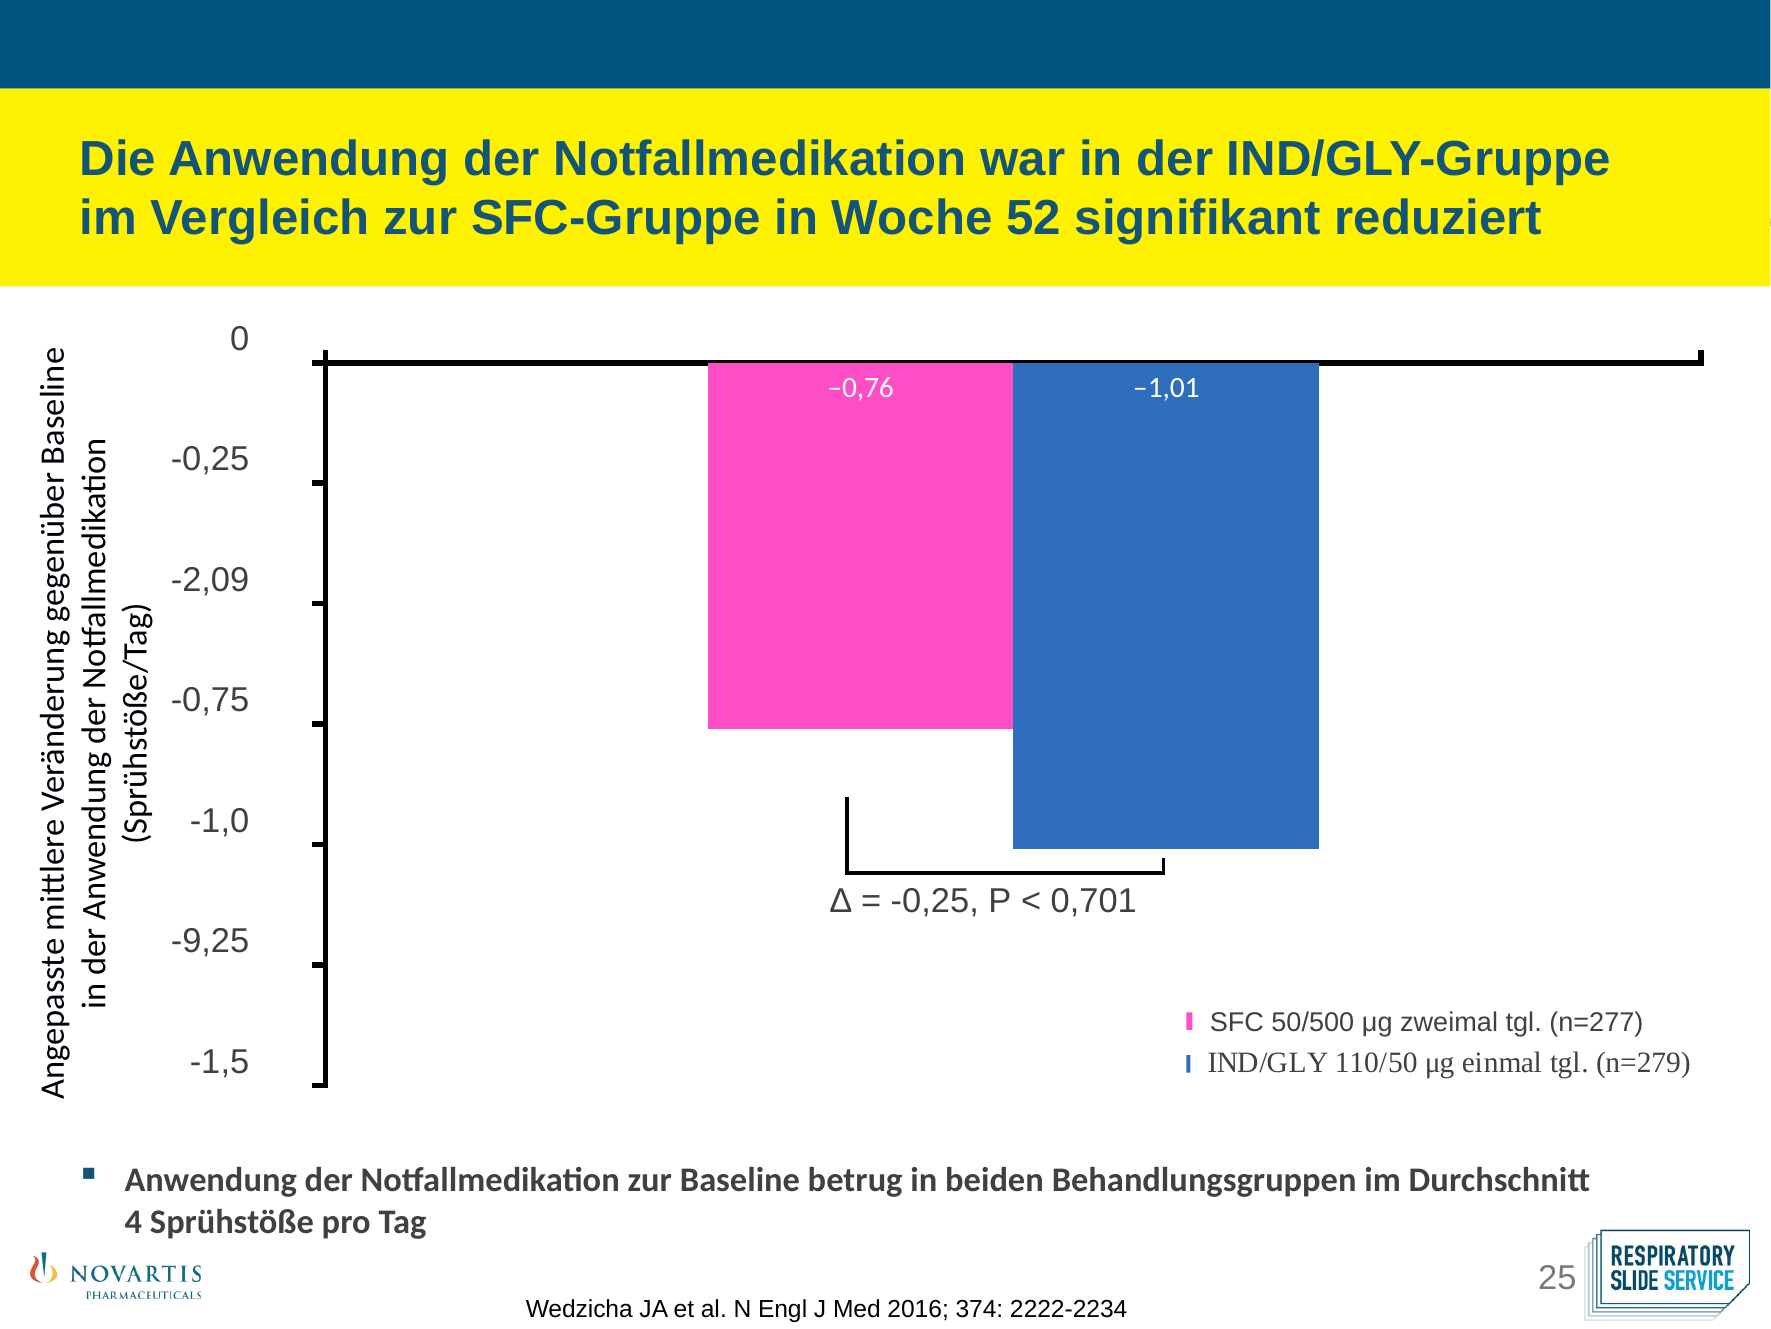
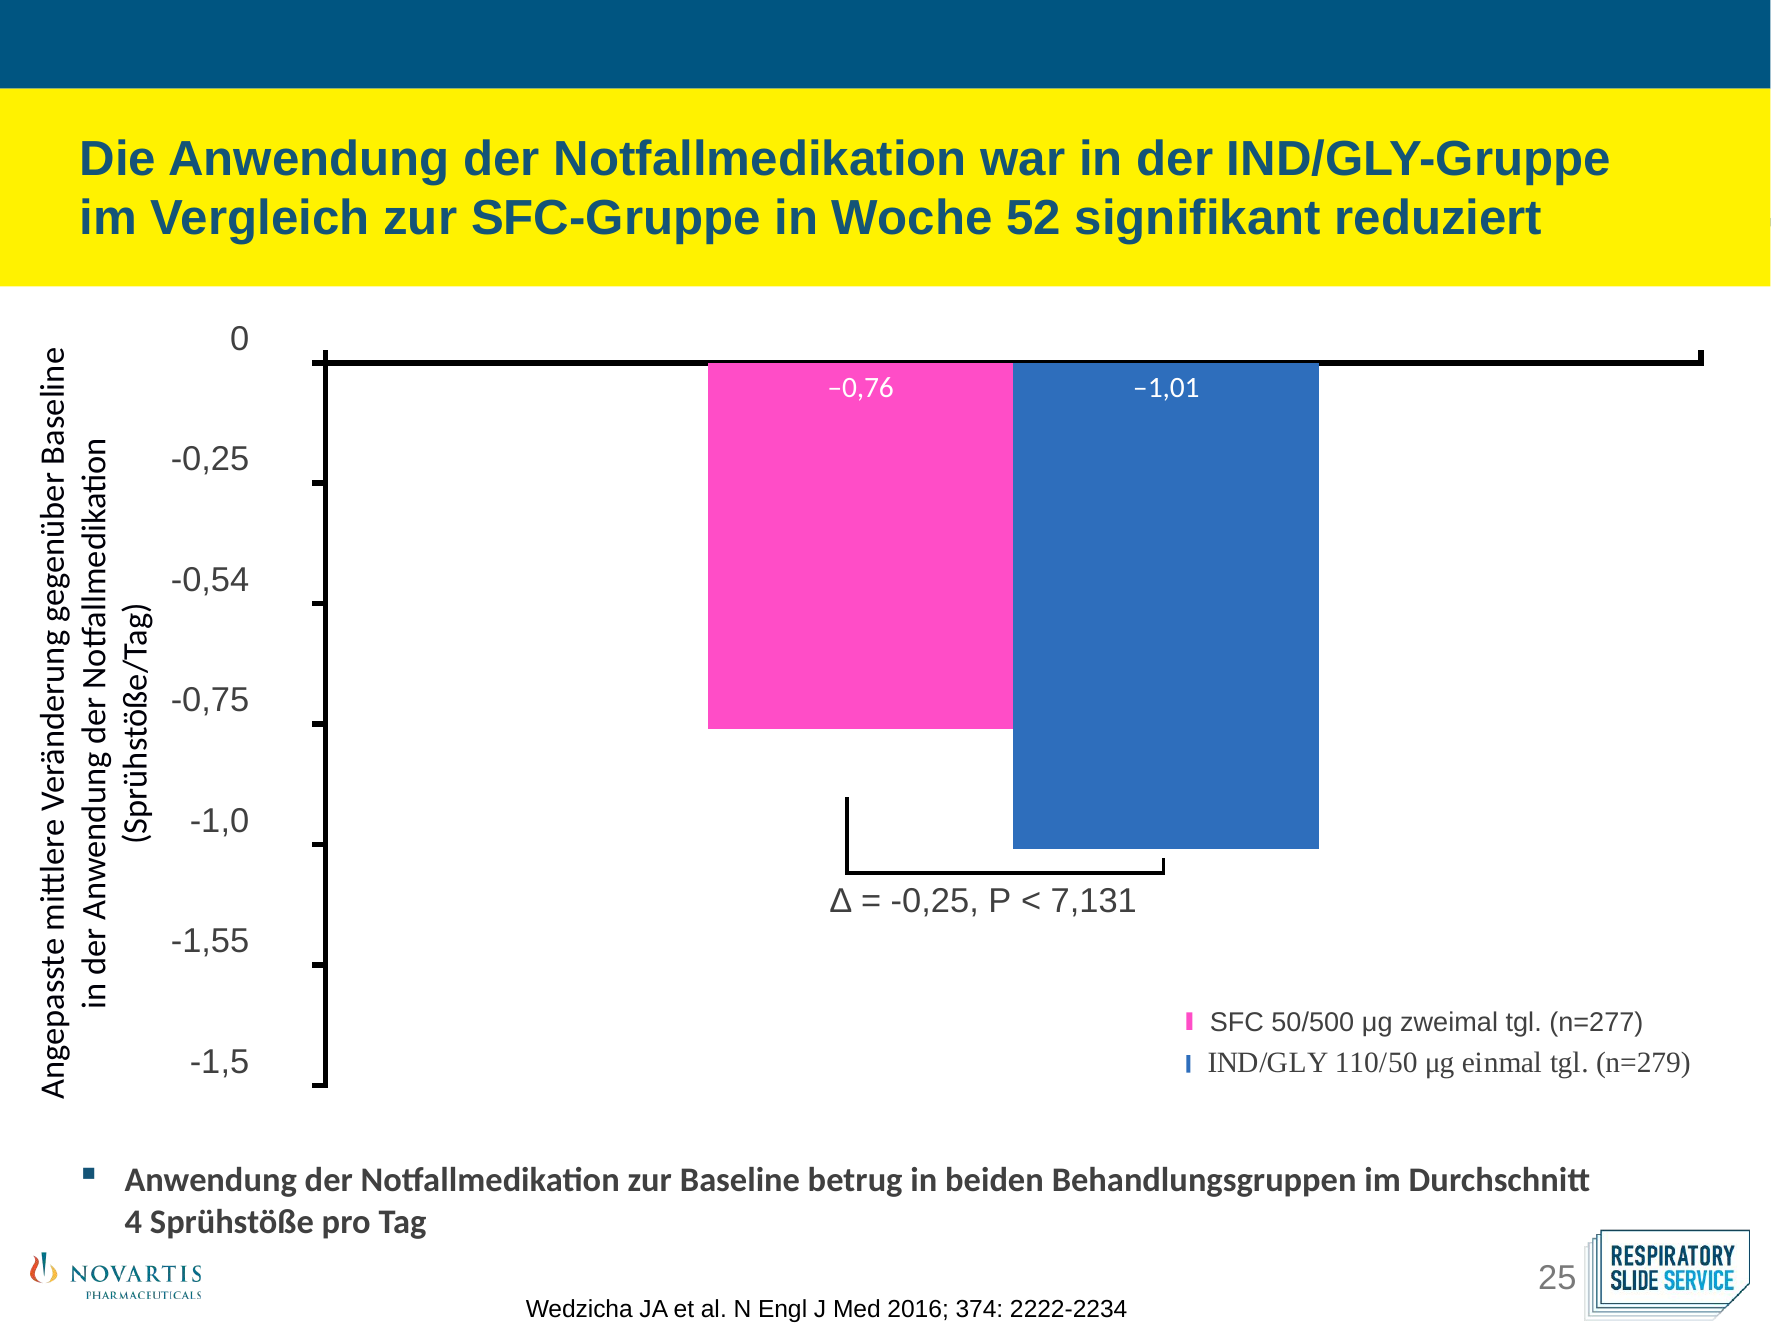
-2,09: -2,09 -> -0,54 (210, 580)
0,701: 0,701 -> 7,131 (1094, 900)
-9,25: -9,25 -> -1,55 (210, 941)
